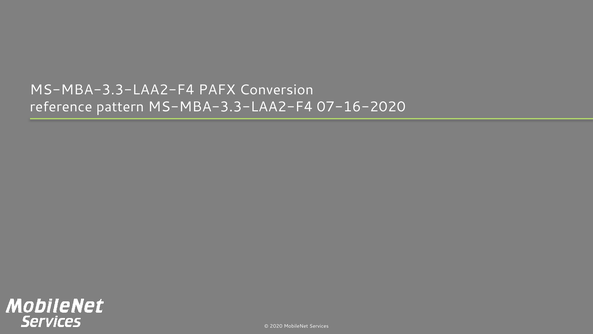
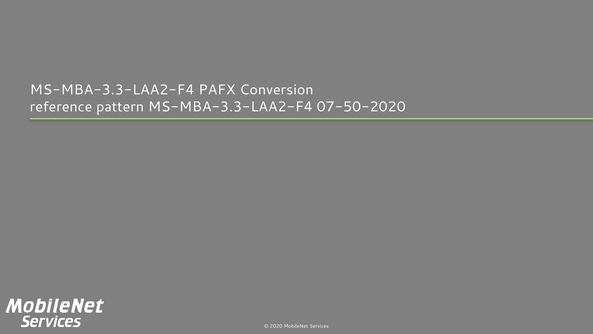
07-16-2020: 07-16-2020 -> 07-50-2020 (361, 107)
